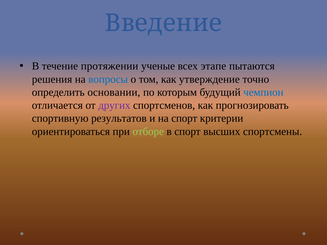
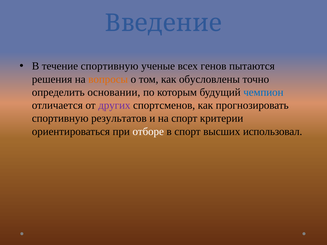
течение протяжении: протяжении -> спортивную (110, 66)
этапе: этапе -> генов (214, 66)
вопросы colour: blue -> orange (108, 79)
утверждение: утверждение -> обусловлены (209, 79)
отборе colour: light green -> white (148, 132)
спортсмены: спортсмены -> использовал (273, 132)
